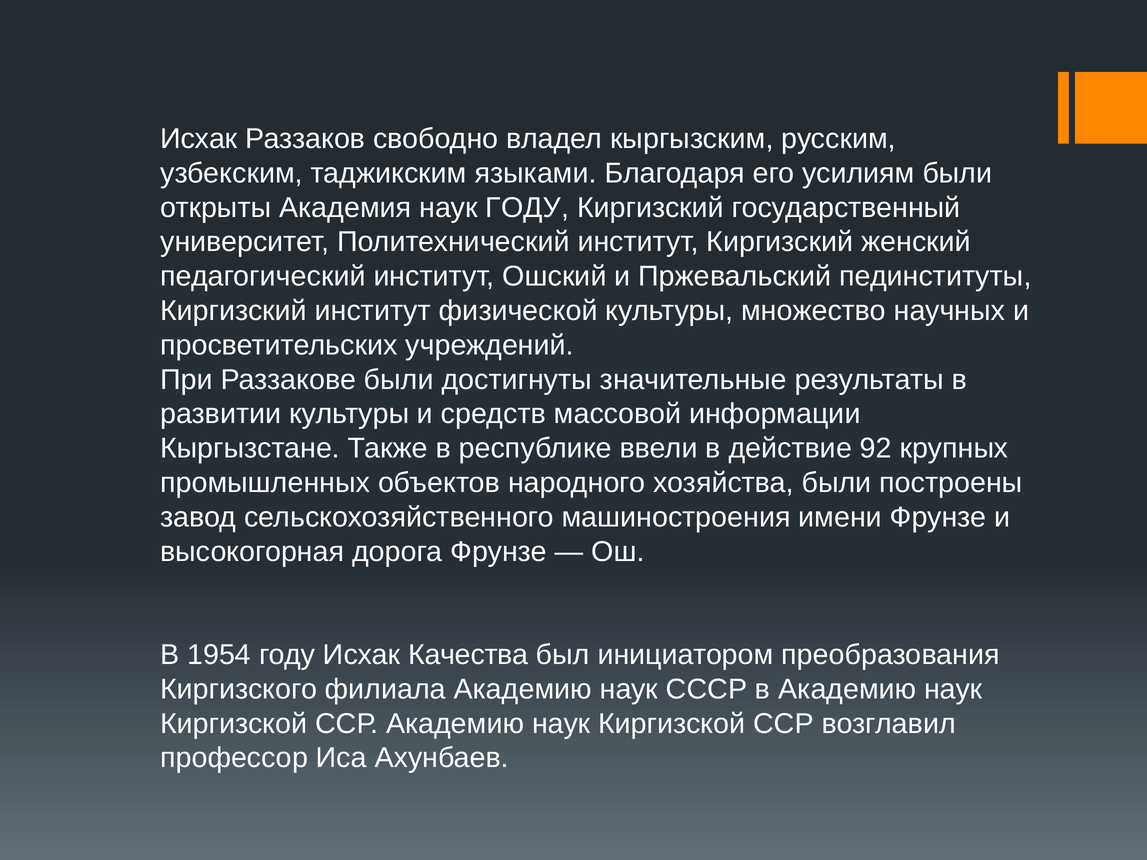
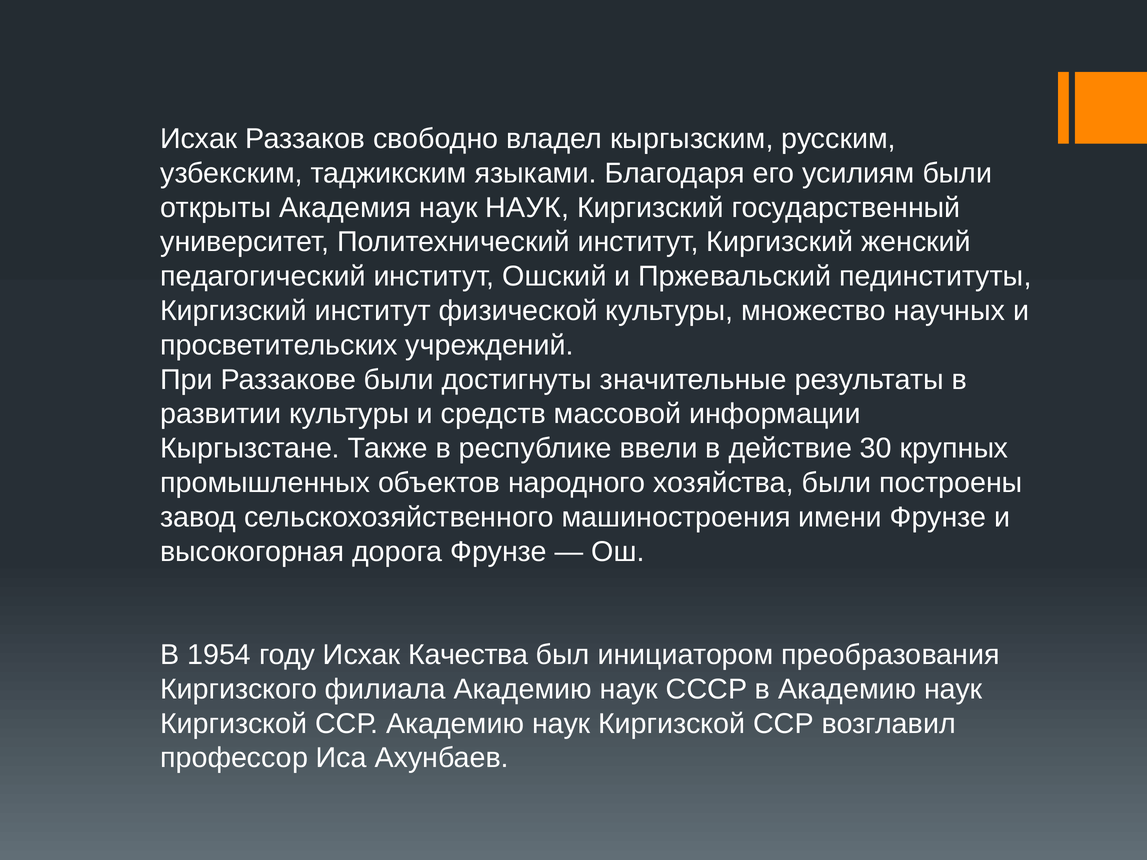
наук ГОДУ: ГОДУ -> НАУК (527, 208)
92: 92 -> 30 (876, 448)
